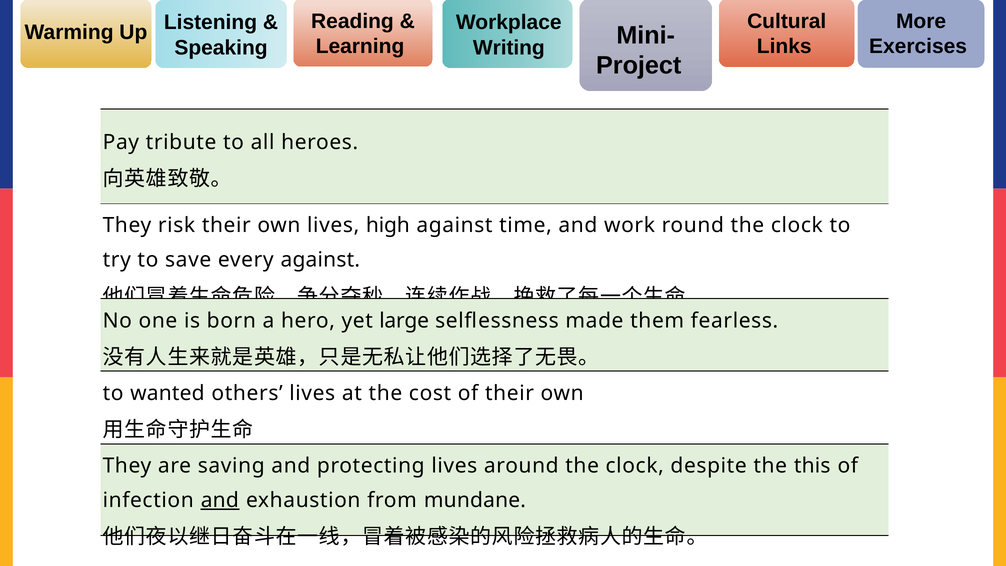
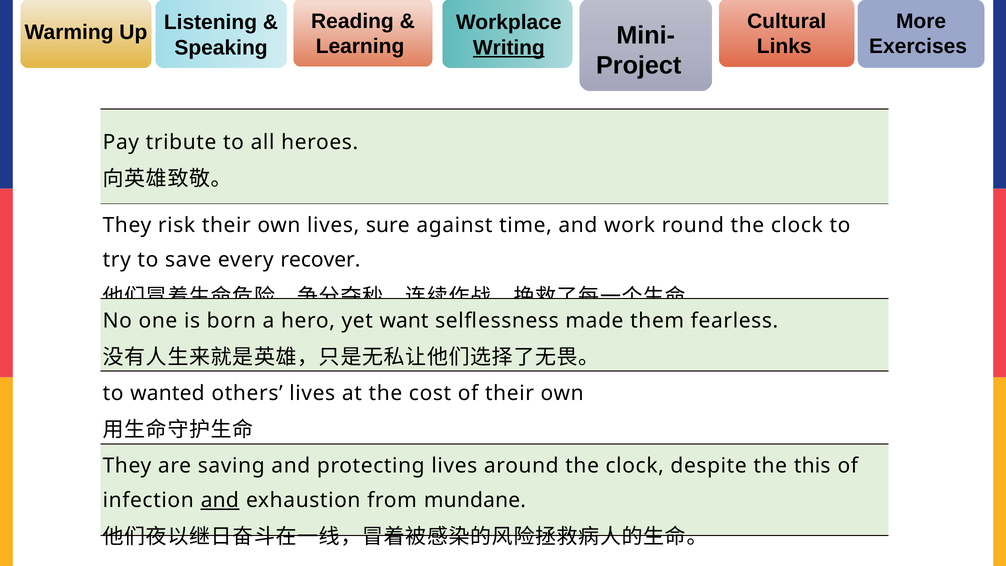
Writing underline: none -> present (509, 48)
high: high -> sure (388, 226)
every against: against -> recover (320, 260)
large: large -> want (404, 321)
